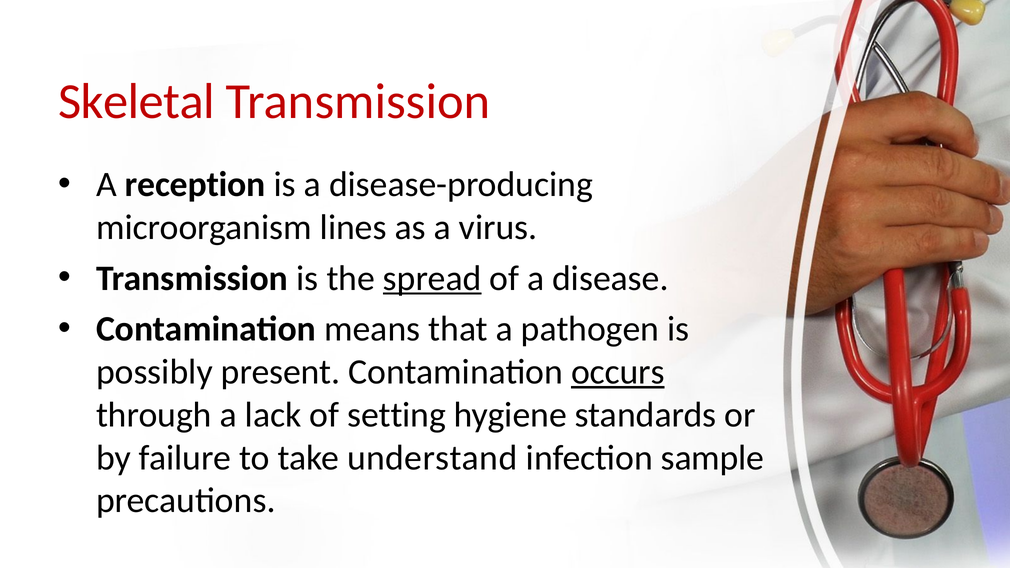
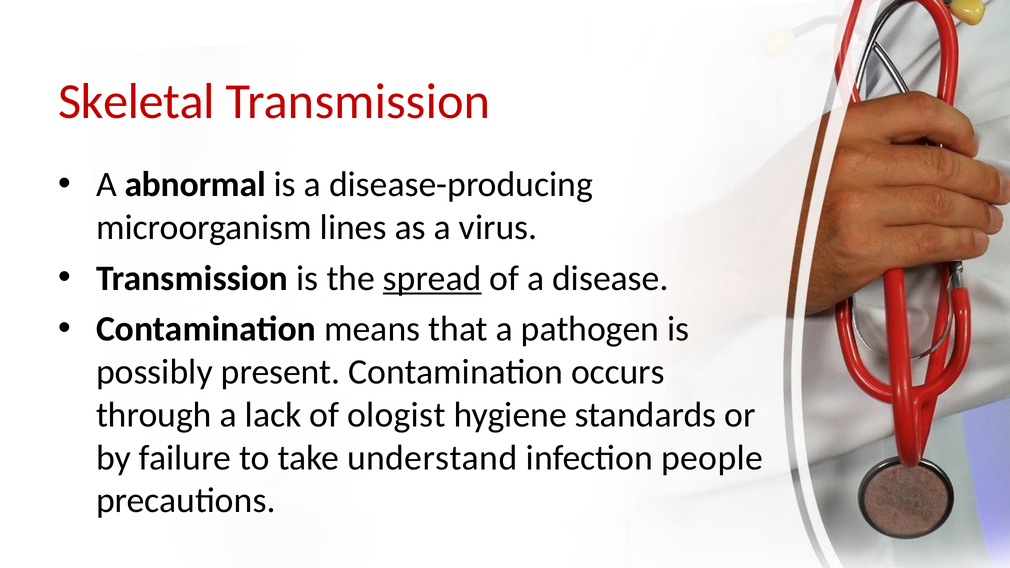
reception: reception -> abnormal (195, 185)
occurs underline: present -> none (618, 372)
setting: setting -> ologist (396, 415)
sample: sample -> people (712, 458)
